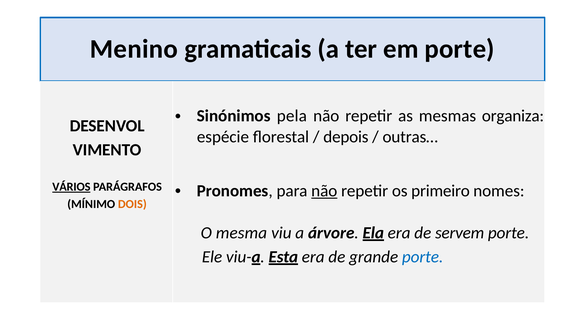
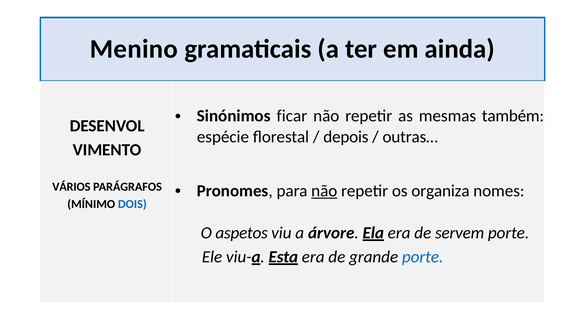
em porte: porte -> ainda (460, 49)
pela: pela -> ficar (292, 116)
organiza: organiza -> também (513, 116)
VÁRIOS underline: present -> none (71, 187)
primeiro: primeiro -> organiza (440, 191)
DOIS colour: orange -> blue (132, 204)
mesma: mesma -> aspetos (242, 233)
